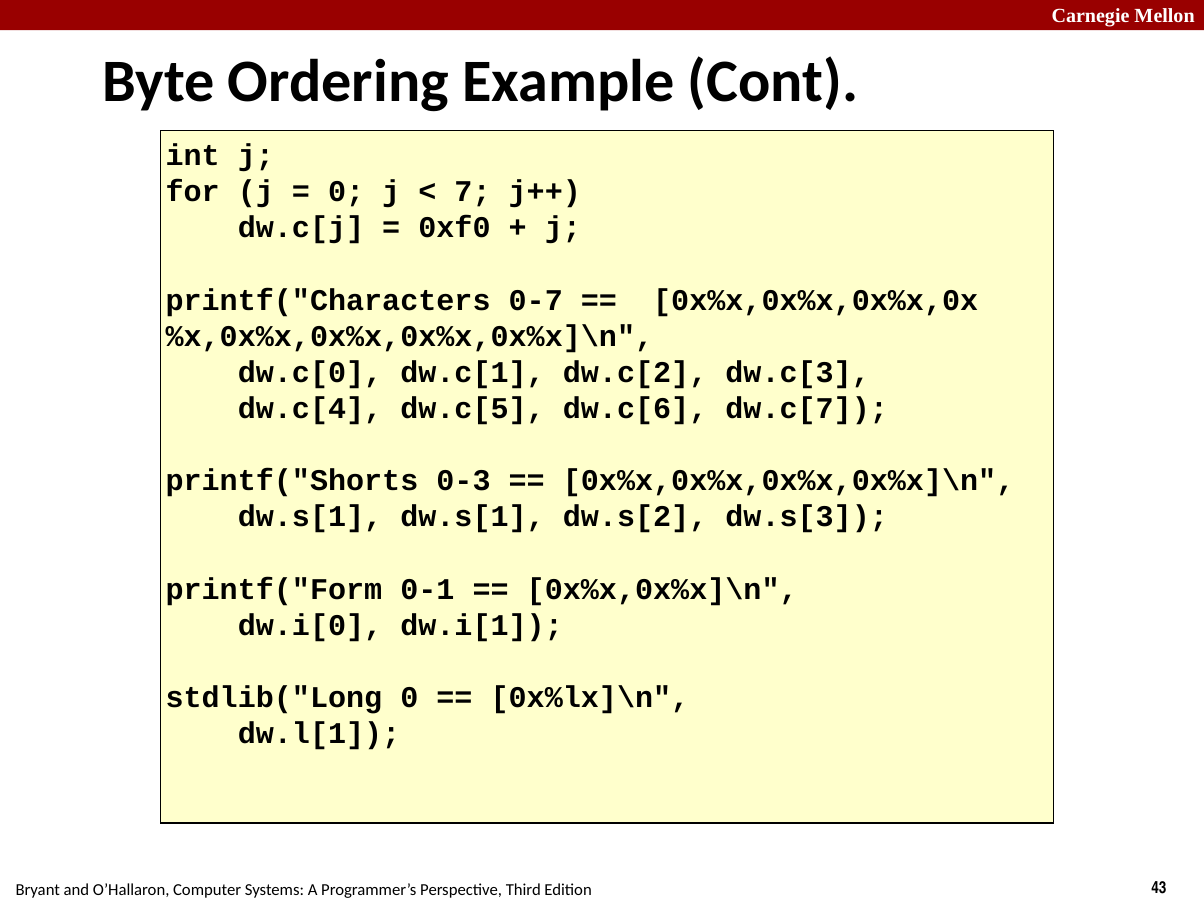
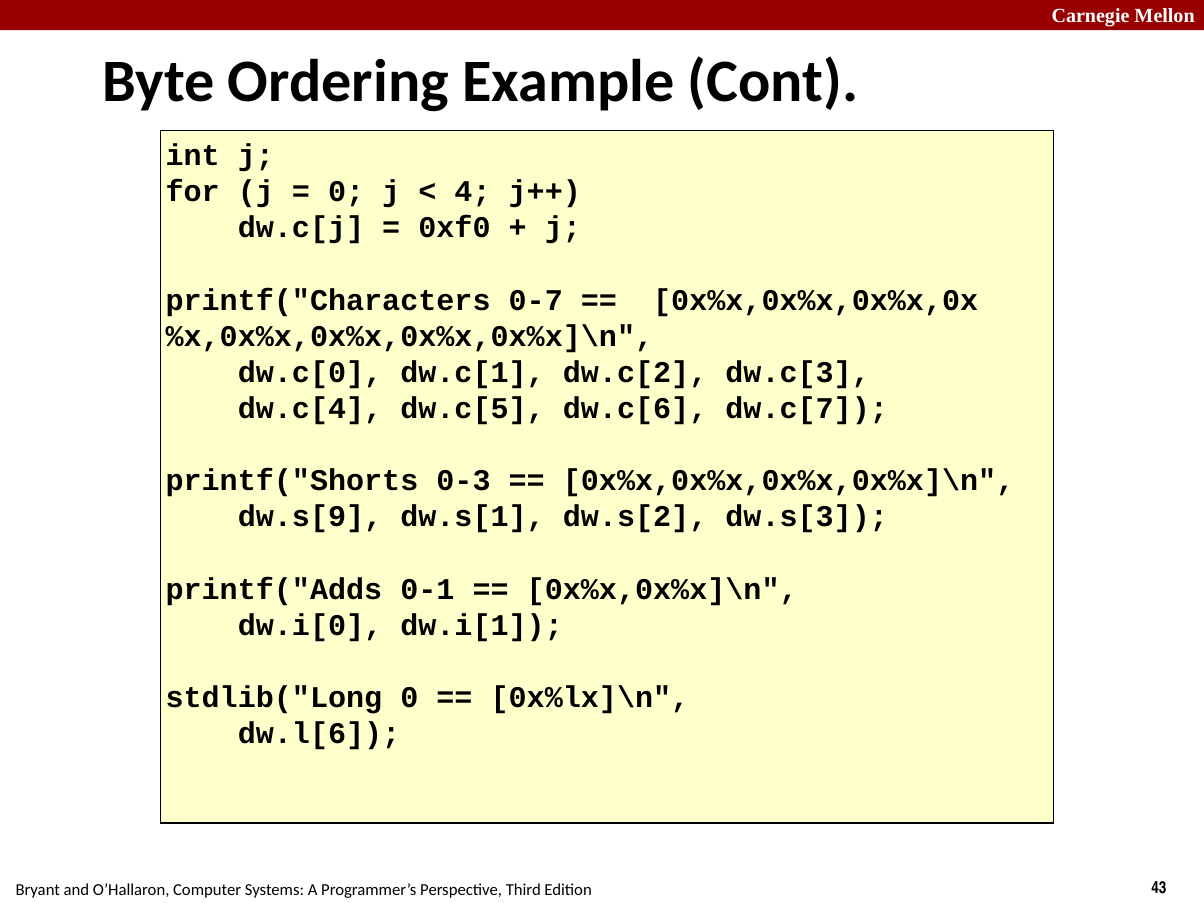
7: 7 -> 4 (473, 192)
dw.s[1: dw.s[1 -> dw.s[9 (310, 517)
printf("Form: printf("Form -> printf("Adds (274, 589)
dw.l[1: dw.l[1 -> dw.l[6 (319, 734)
